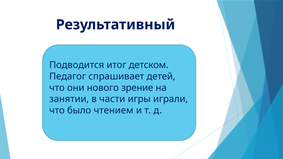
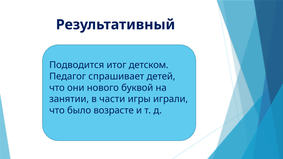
зрение: зрение -> буквой (137, 88)
чтением: чтением -> возрасте (114, 110)
